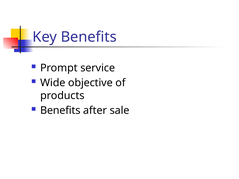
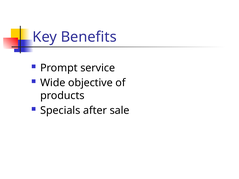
Benefits: Benefits -> Specials (60, 111)
